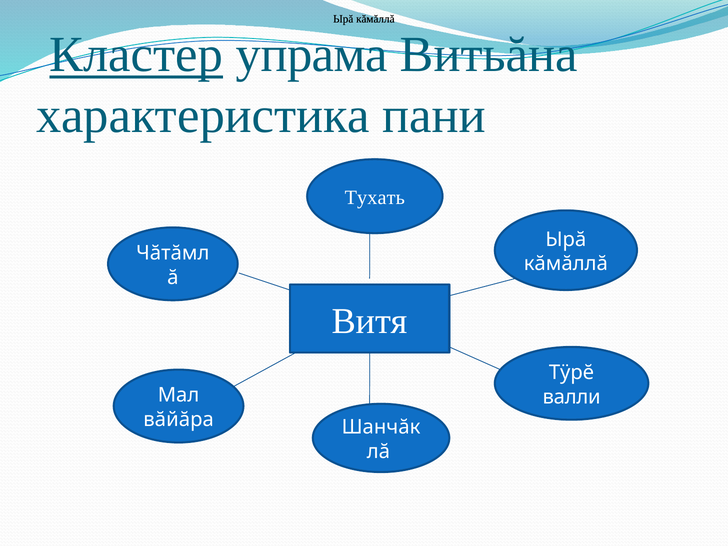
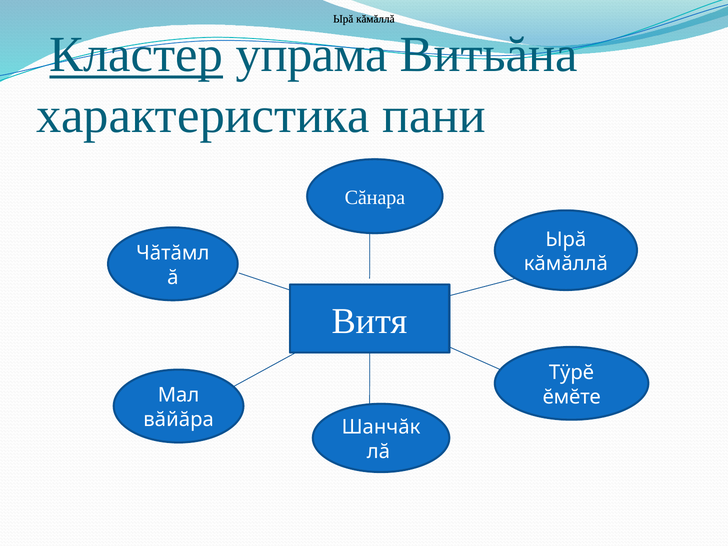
Тухать: Тухать -> Сăнара (375, 198)
валли: валли -> ĕмĕте (572, 397)
